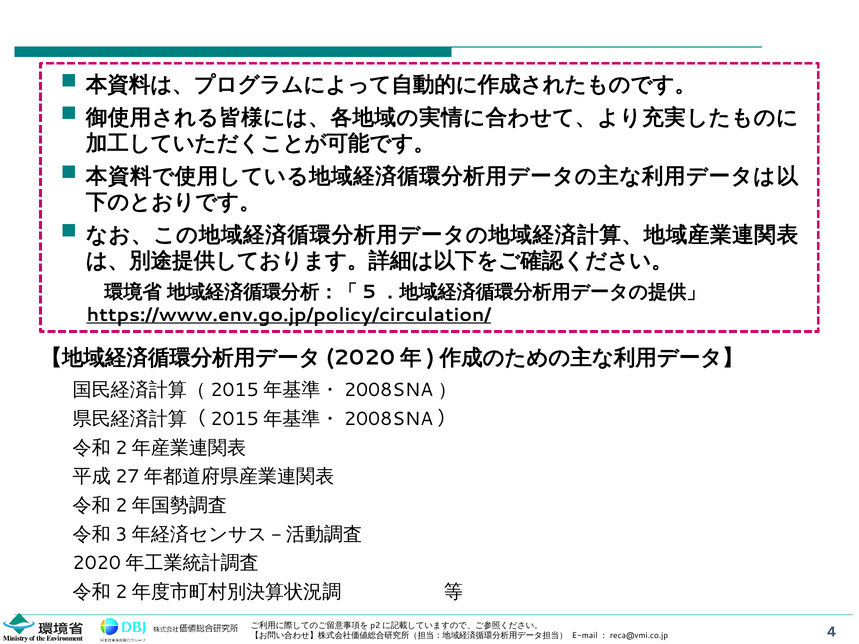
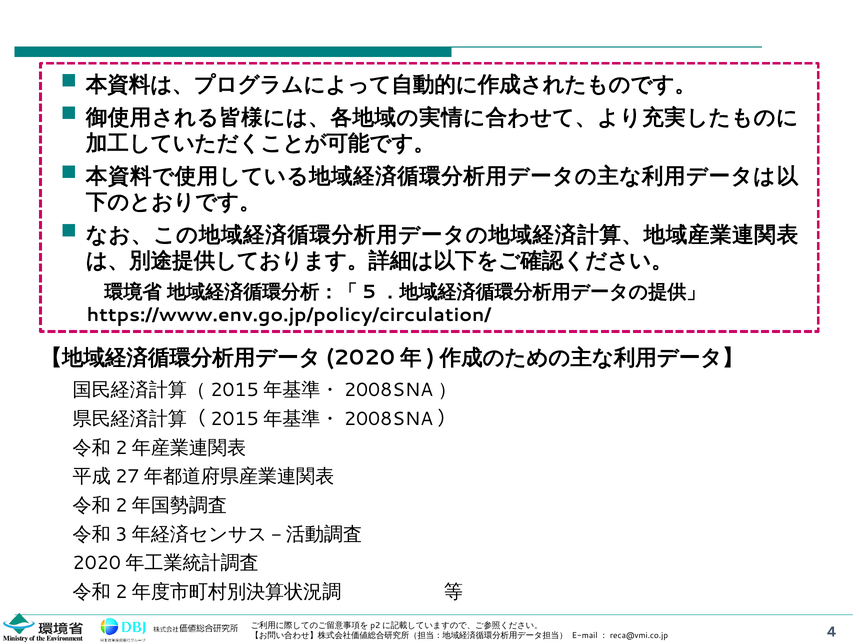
https://www.env.go.jp/policy/circulation/ underline: present -> none (289, 315)
